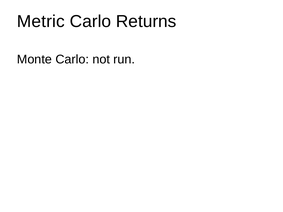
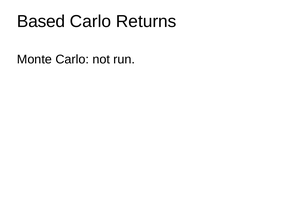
Metric: Metric -> Based (41, 21)
